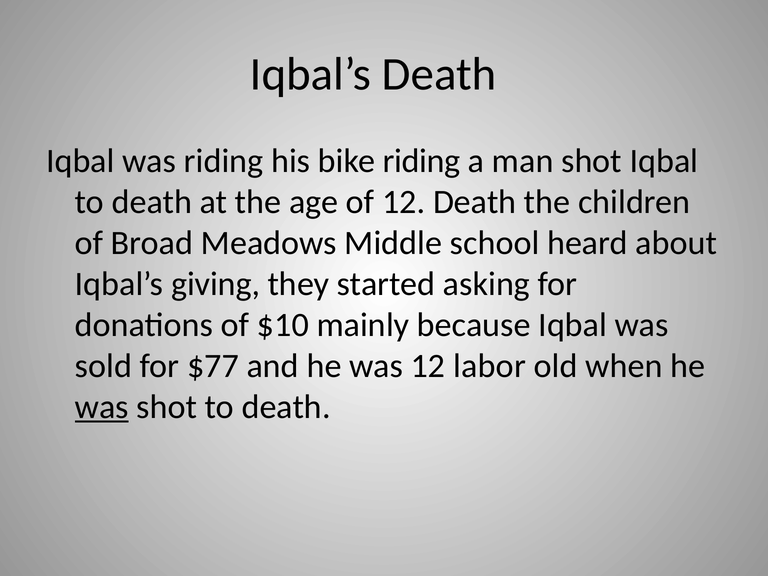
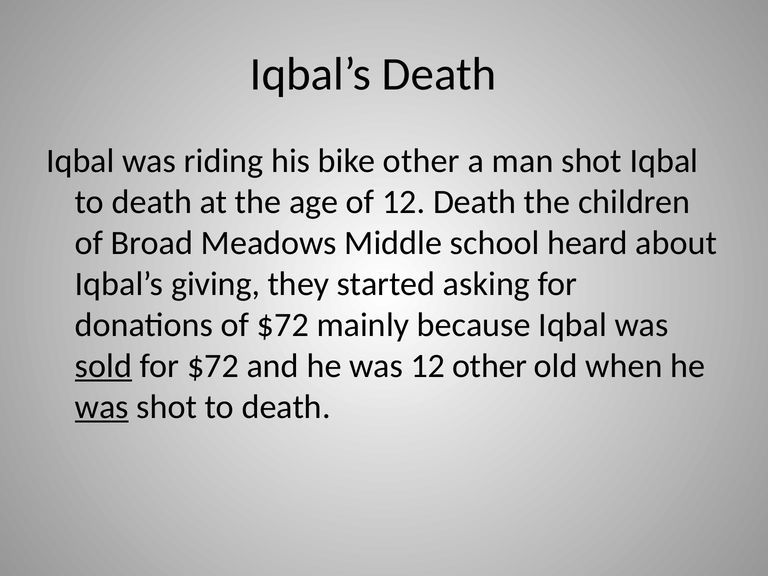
bike riding: riding -> other (421, 161)
of $10: $10 -> $72 (283, 325)
sold underline: none -> present (103, 366)
for $77: $77 -> $72 (213, 366)
12 labor: labor -> other (490, 366)
